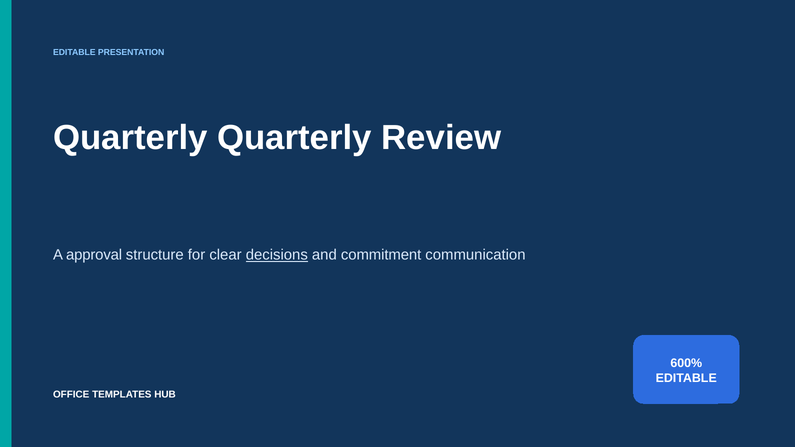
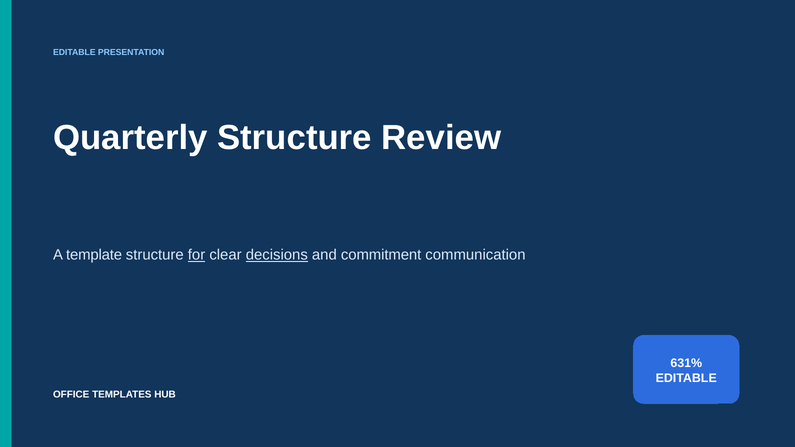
Quarterly Quarterly: Quarterly -> Structure (294, 138)
approval: approval -> template (94, 255)
for underline: none -> present (197, 255)
600%: 600% -> 631% (686, 363)
